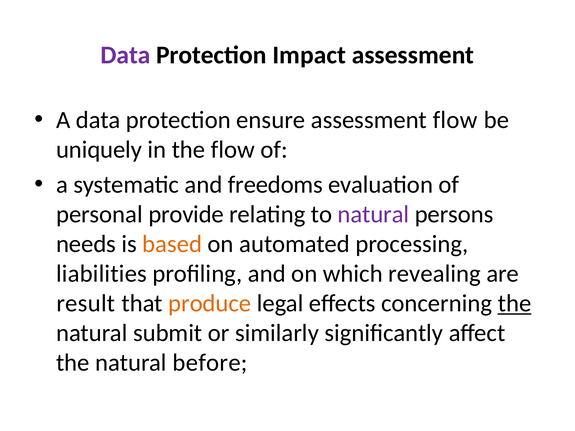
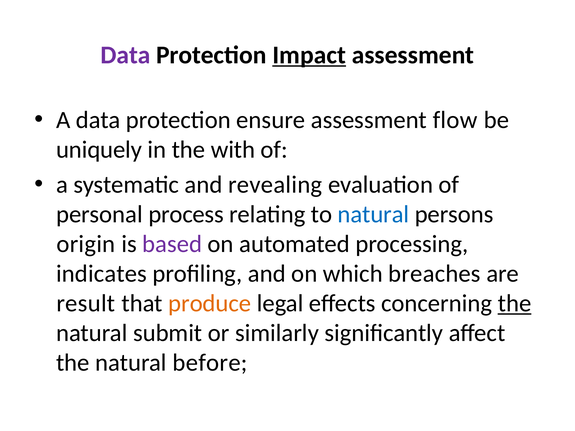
Impact underline: none -> present (309, 55)
the flow: flow -> with (233, 150)
freedoms: freedoms -> revealing (275, 185)
provide: provide -> process (186, 214)
natural colour: purple -> blue (373, 214)
needs: needs -> origin (86, 244)
based colour: orange -> purple (172, 244)
liabilities: liabilities -> indicates (101, 274)
revealing: revealing -> breaches (434, 274)
